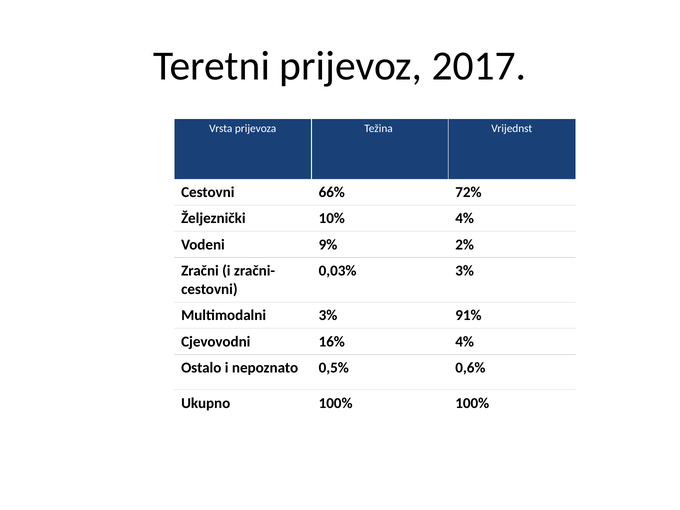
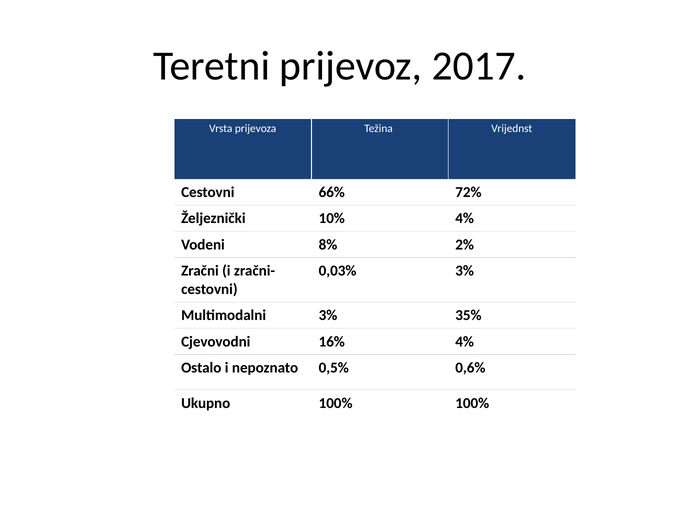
9%: 9% -> 8% (328, 245)
91%: 91% -> 35% (468, 315)
